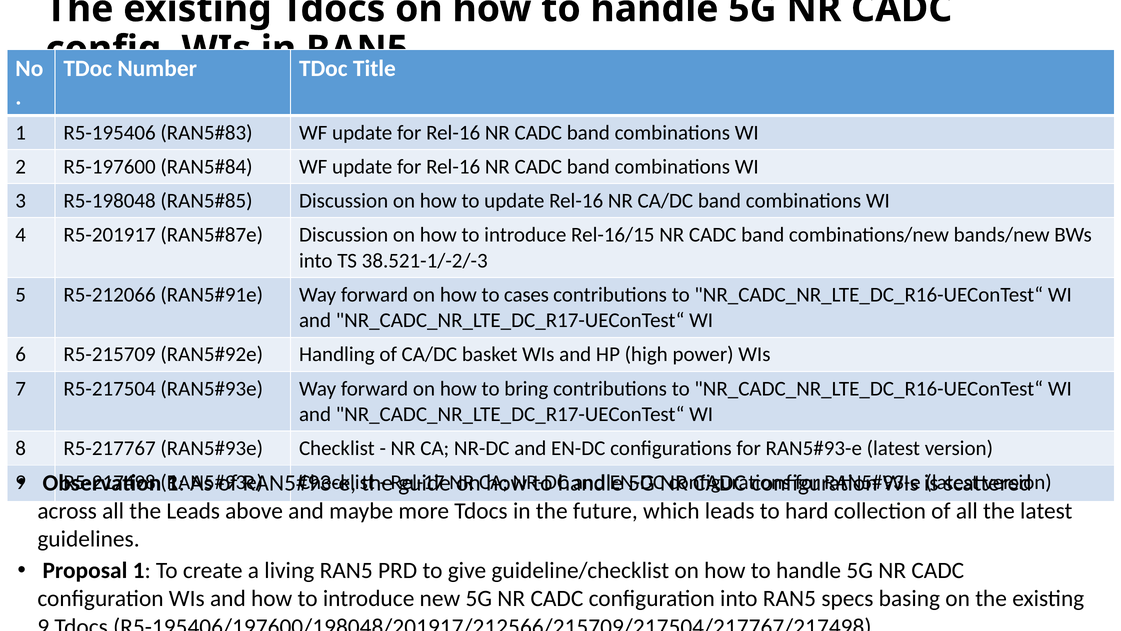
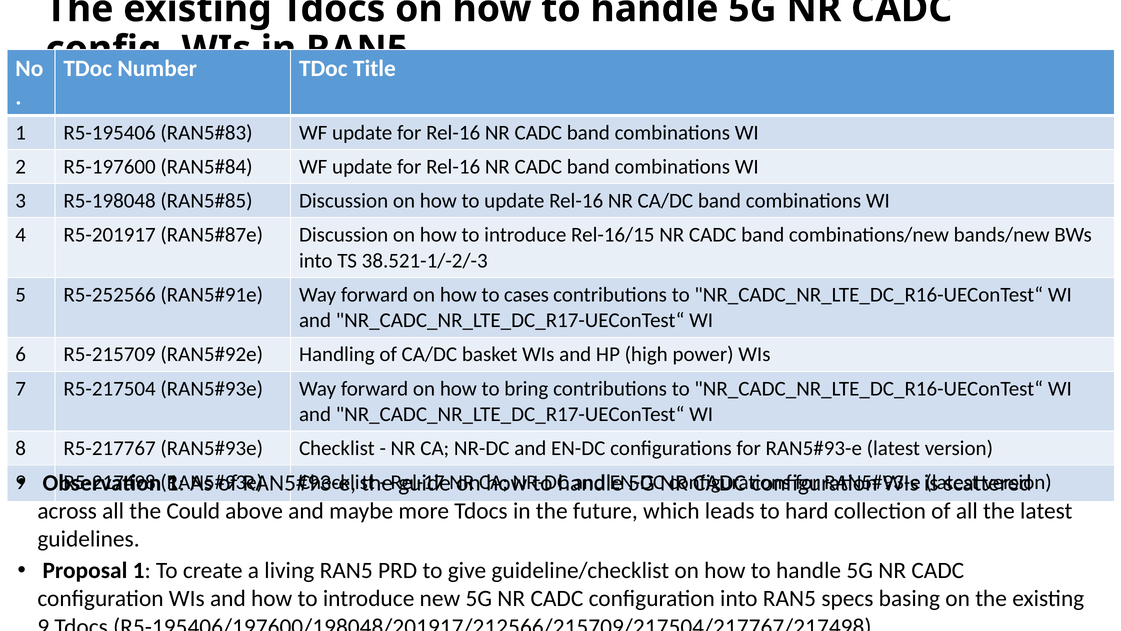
R5-212066: R5-212066 -> R5-252566 (110, 295)
the Leads: Leads -> Could (193, 511)
